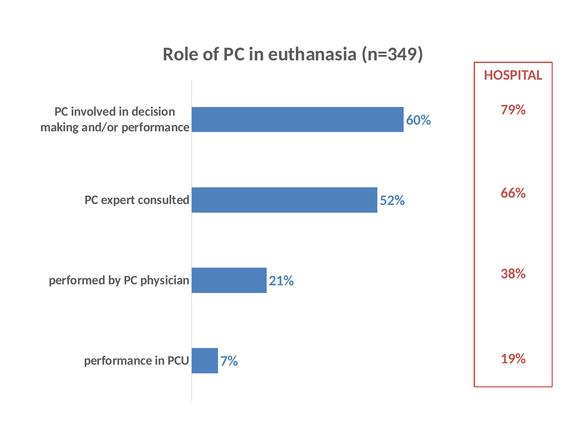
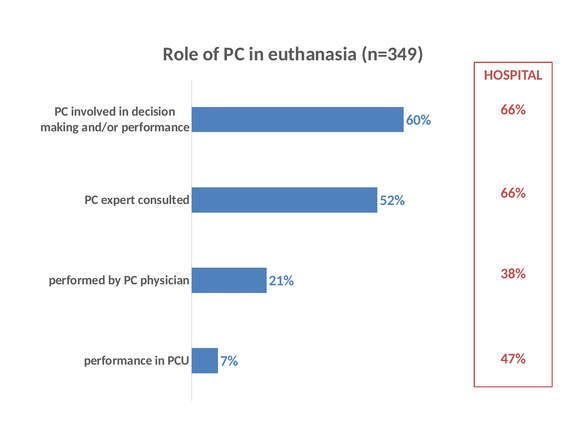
79%: 79% -> 66% (513, 110)
19%: 19% -> 47% (513, 359)
